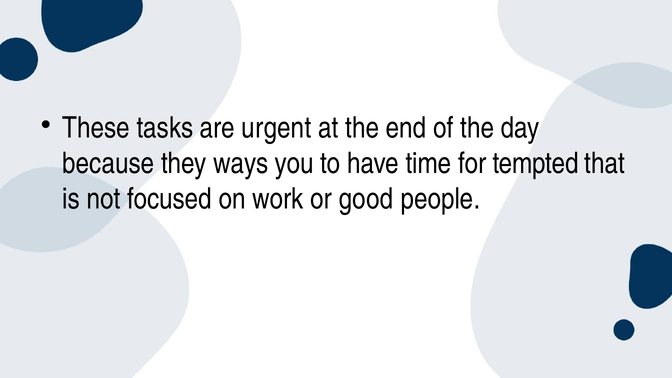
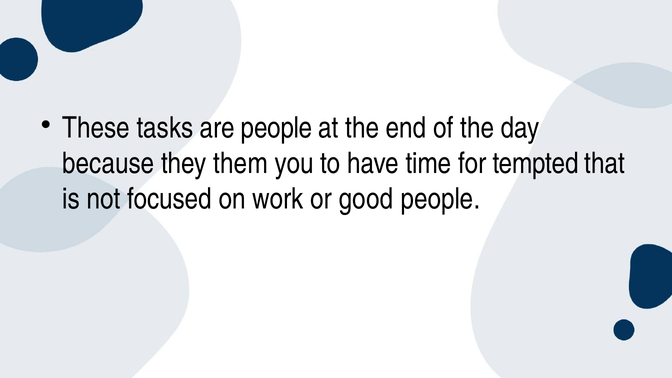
are urgent: urgent -> people (277, 128)
ways: ways -> them (241, 164)
